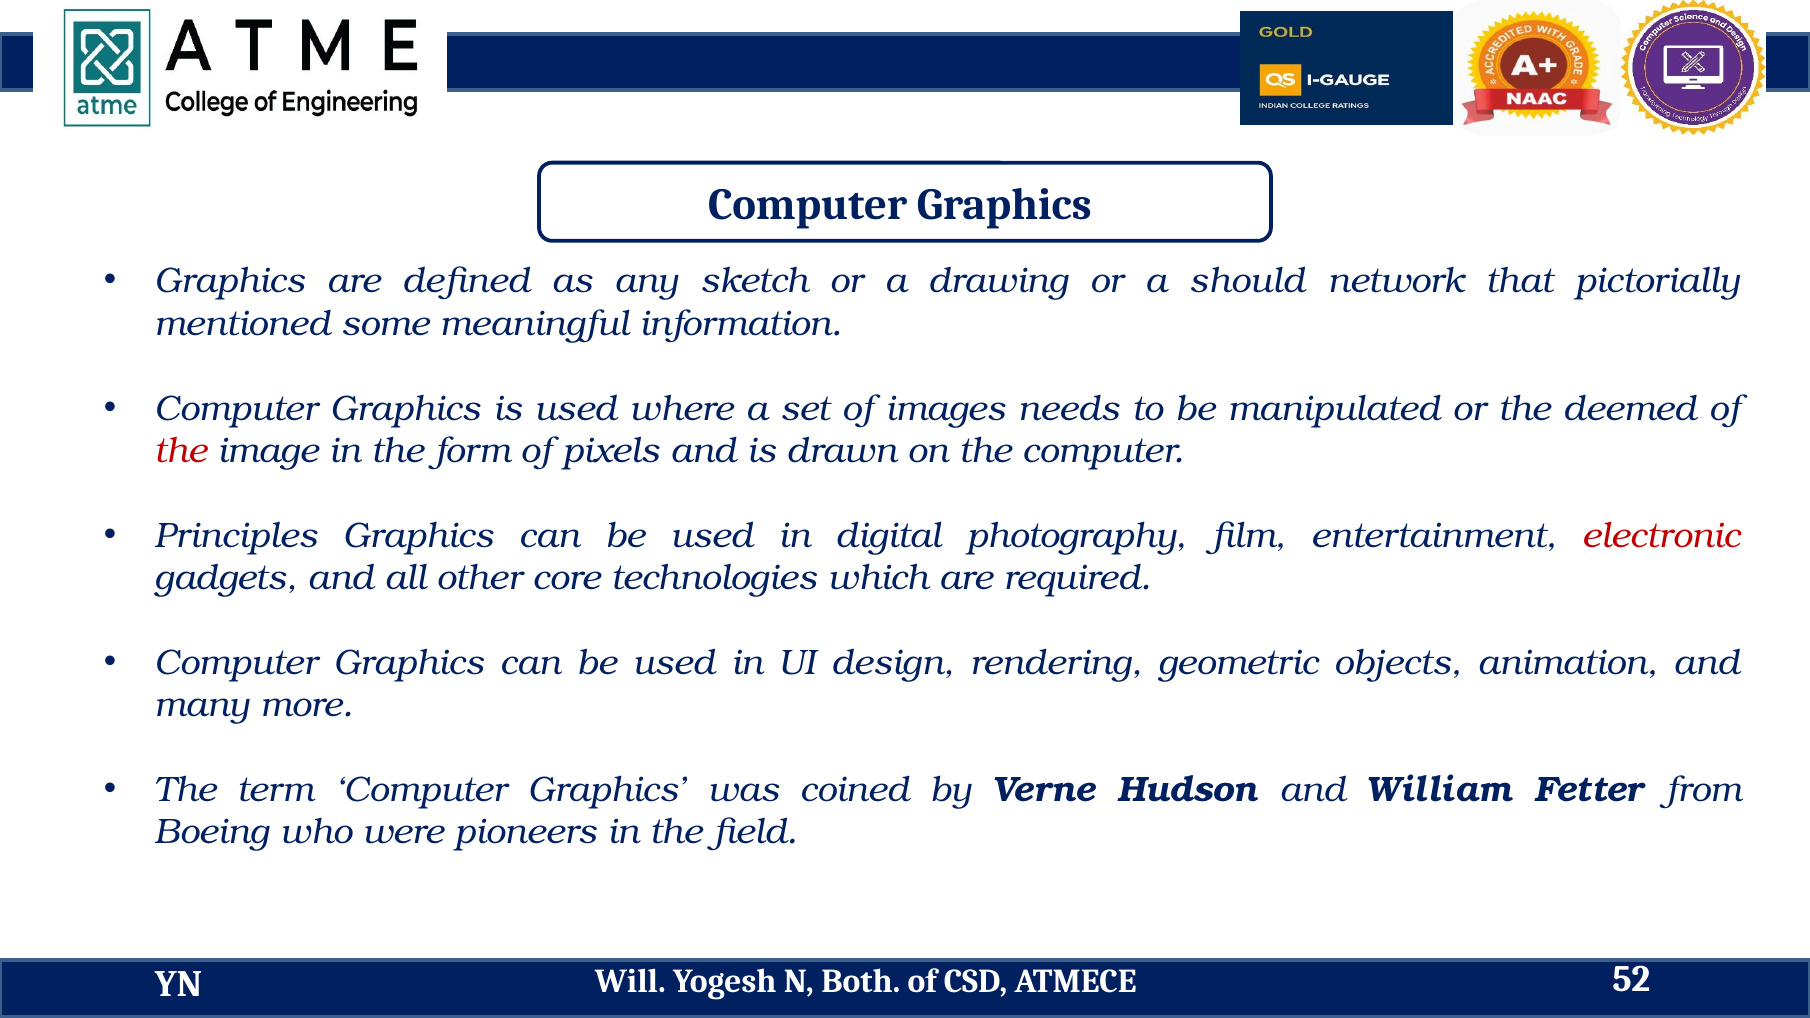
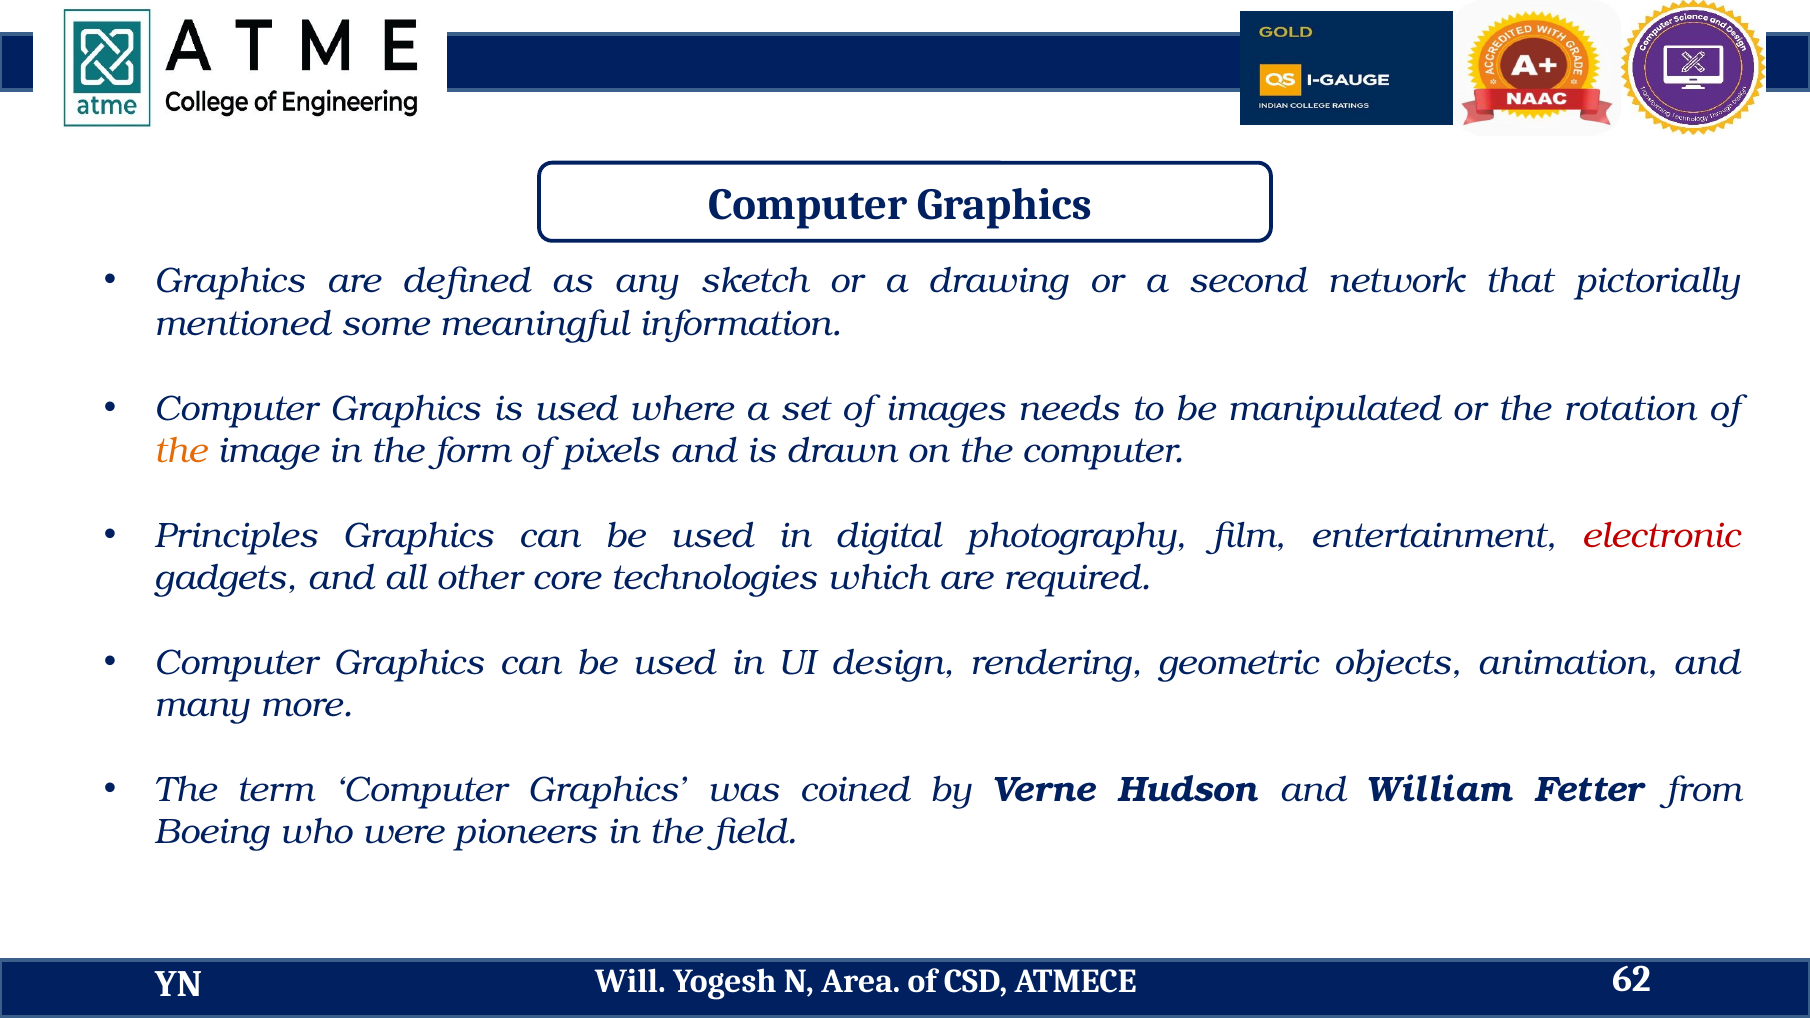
should: should -> second (1247, 281)
deemed: deemed -> rotation (1630, 408)
the colour: red -> orange (181, 451)
Both: Both -> Area (861, 982)
52: 52 -> 62 (1631, 980)
